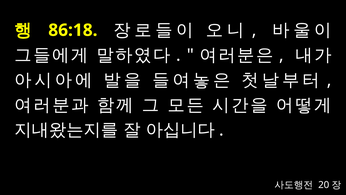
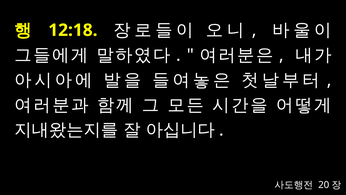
86:18: 86:18 -> 12:18 (73, 30)
